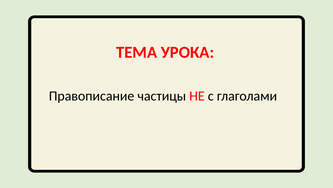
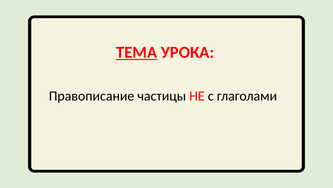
ТЕМА underline: none -> present (137, 52)
